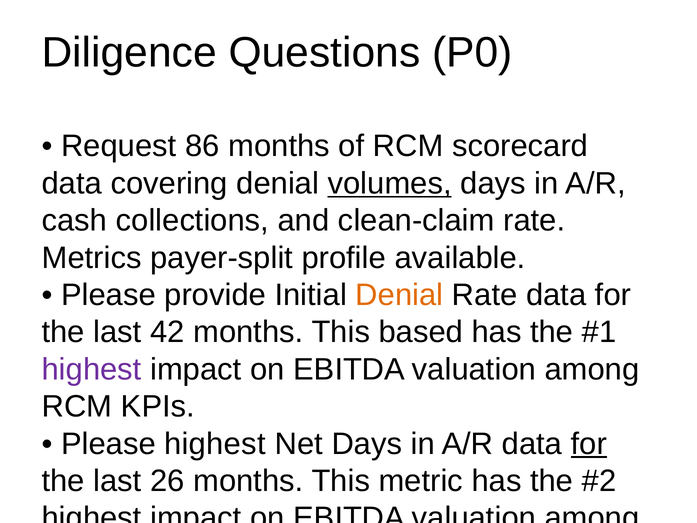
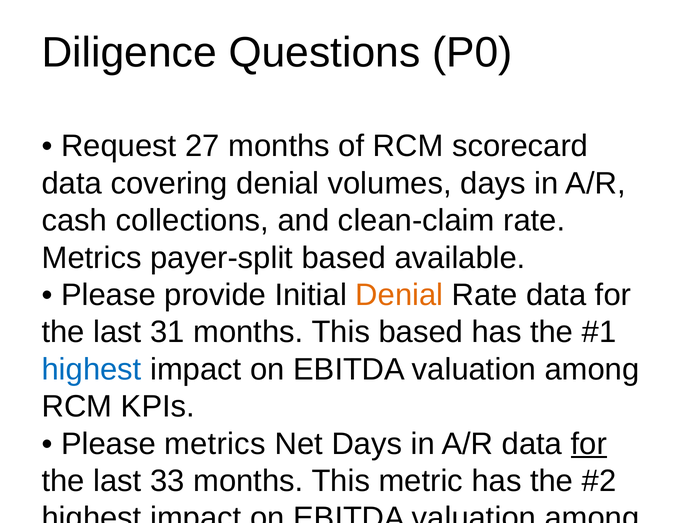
86: 86 -> 27 (202, 146)
volumes underline: present -> none (390, 183)
payer-split profile: profile -> based (344, 258)
42: 42 -> 31 (167, 332)
highest colour: purple -> blue (92, 369)
Please highest: highest -> metrics (215, 444)
26: 26 -> 33 (167, 481)
